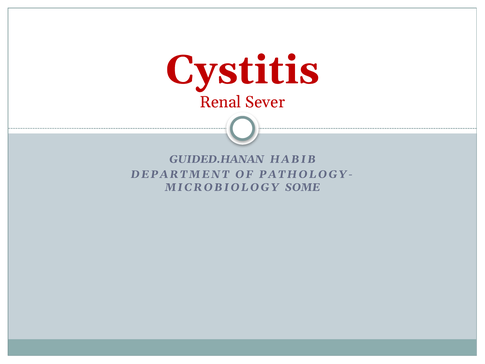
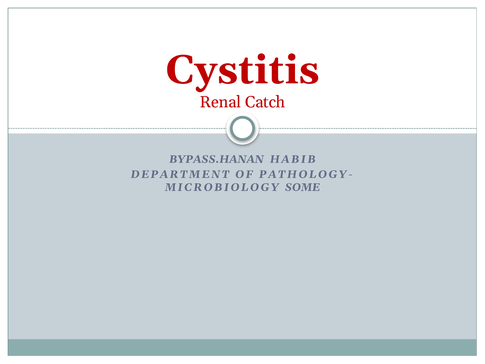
Sever: Sever -> Catch (265, 102)
GUIDED.HANAN: GUIDED.HANAN -> BYPASS.HANAN (216, 159)
